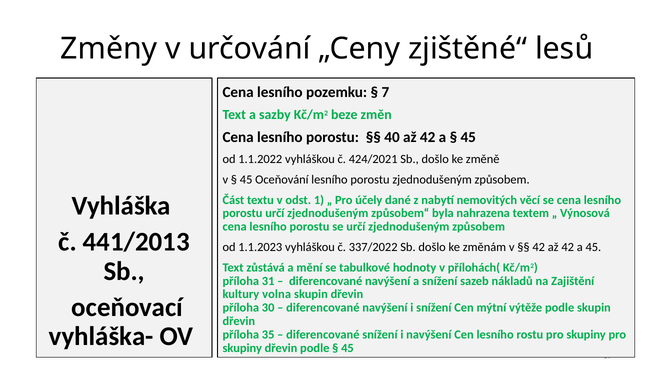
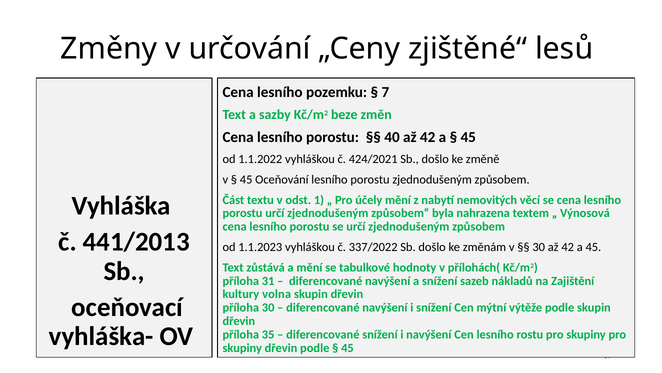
účely dané: dané -> mění (398, 200)
42: 42 -> 30 (539, 247)
